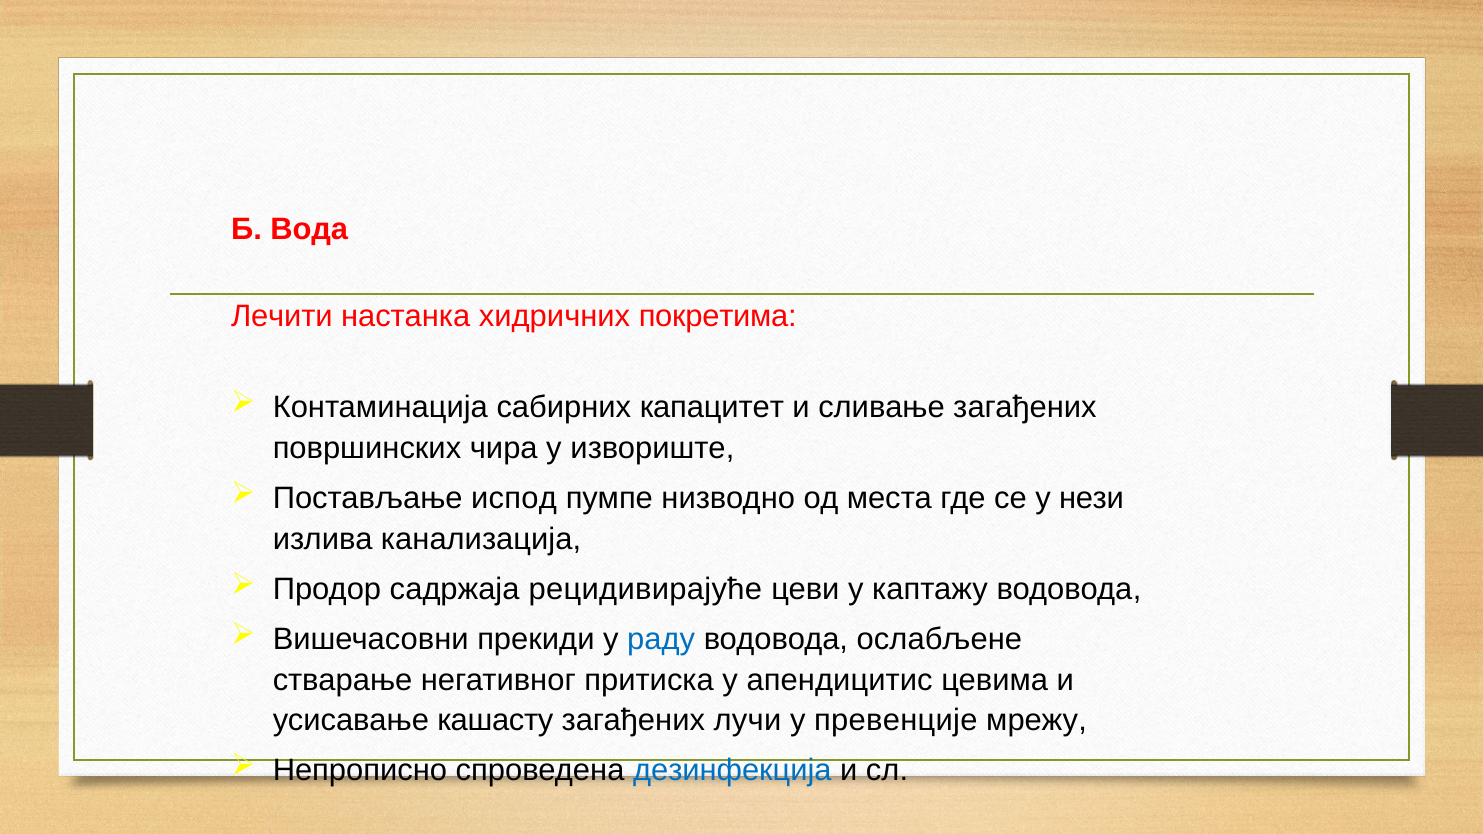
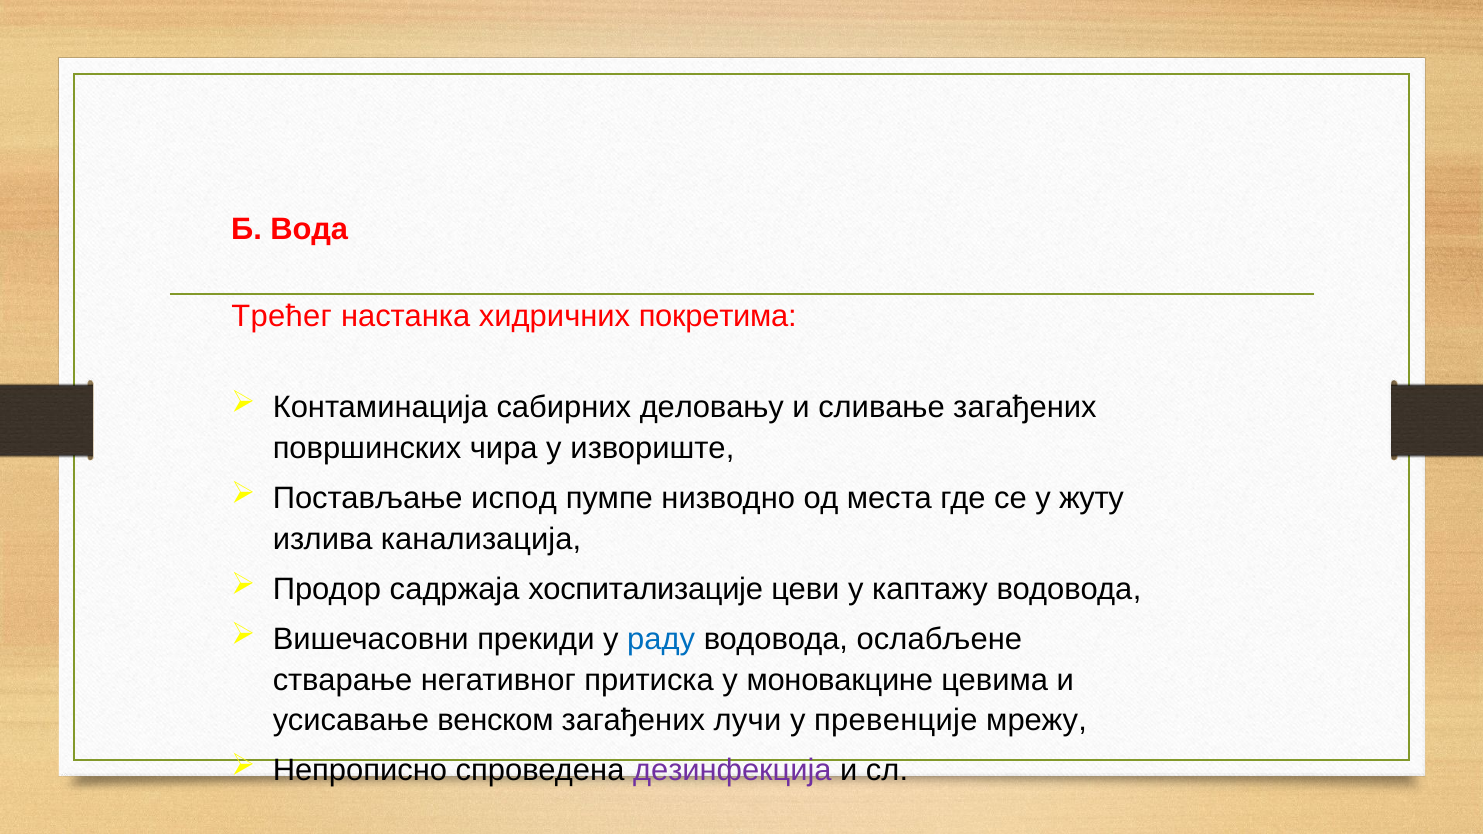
Лечити: Лечити -> Трећег (282, 317)
капацитет: капацитет -> деловању (712, 408)
нези: нези -> жуту (1091, 498)
рецидивирајуће: рецидивирајуће -> хоспитализације (646, 589)
апендицитис: апендицитис -> моновакцине (840, 680)
кашасту: кашасту -> венском (495, 721)
дезинфекција colour: blue -> purple (732, 771)
